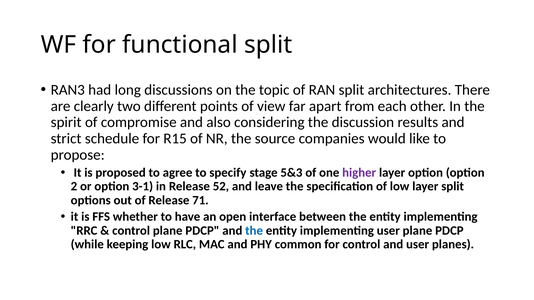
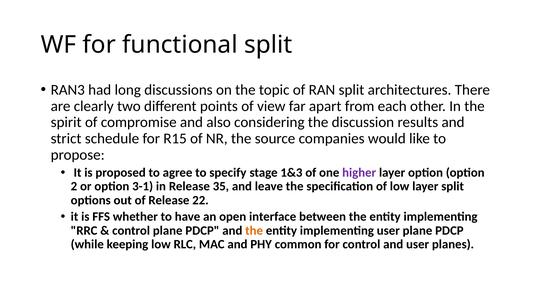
5&3: 5&3 -> 1&3 (291, 173)
52: 52 -> 35 (221, 187)
71: 71 -> 22 (200, 200)
the colour: blue -> orange (254, 231)
